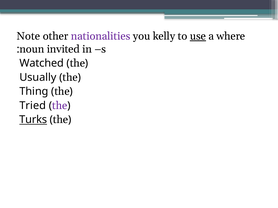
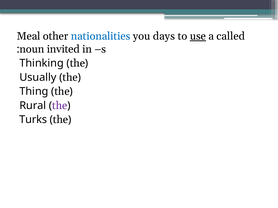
Note: Note -> Meal (29, 36)
nationalities colour: purple -> blue (101, 36)
kelly: kelly -> days (164, 36)
where: where -> called (231, 36)
Watched: Watched -> Thinking (42, 63)
Tried: Tried -> Rural (33, 106)
Turks underline: present -> none (33, 120)
